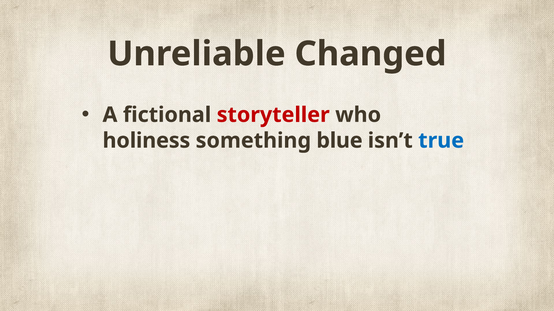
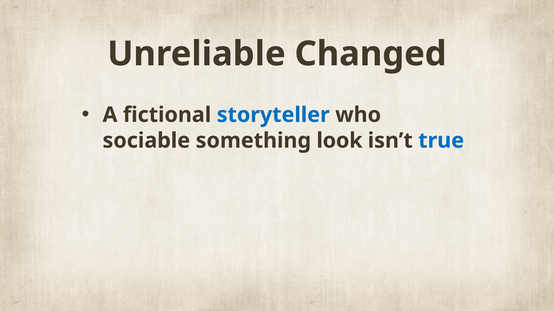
storyteller colour: red -> blue (273, 115)
holiness: holiness -> sociable (146, 141)
blue: blue -> look (339, 141)
